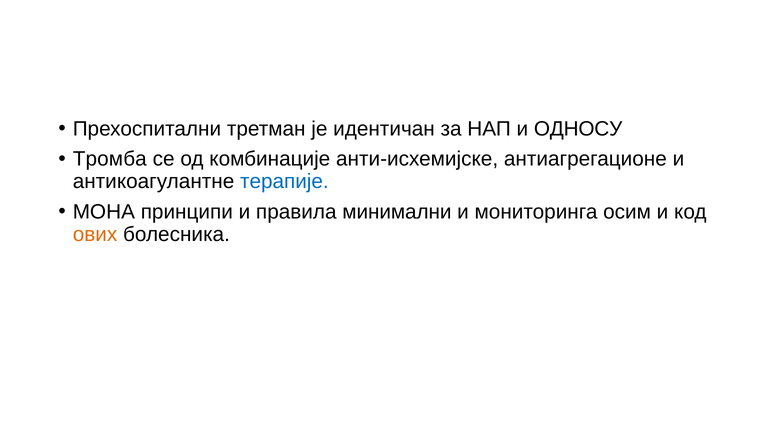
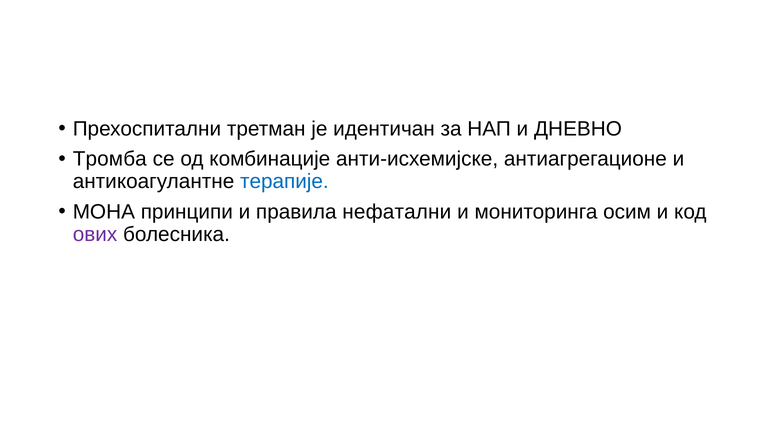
ОДНОСУ: ОДНОСУ -> ДНЕВНО (578, 129)
минимални: минимални -> нефатални (397, 212)
ових colour: orange -> purple (95, 234)
